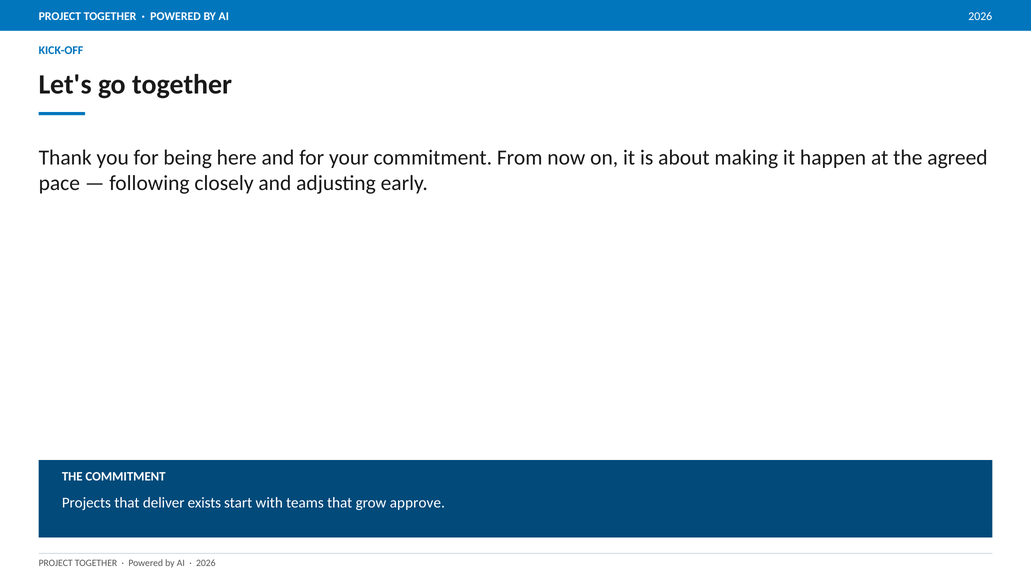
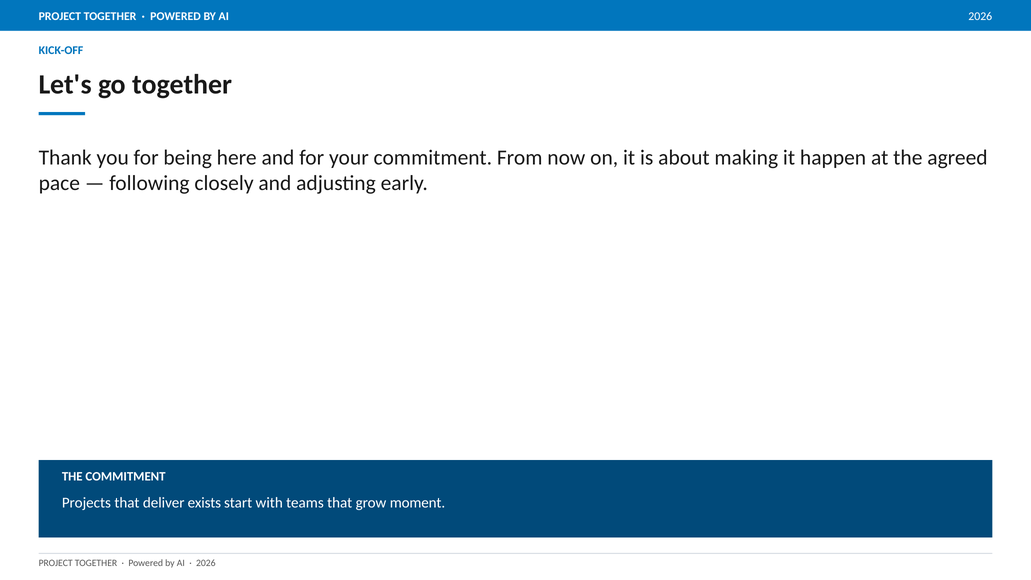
approve: approve -> moment (417, 503)
